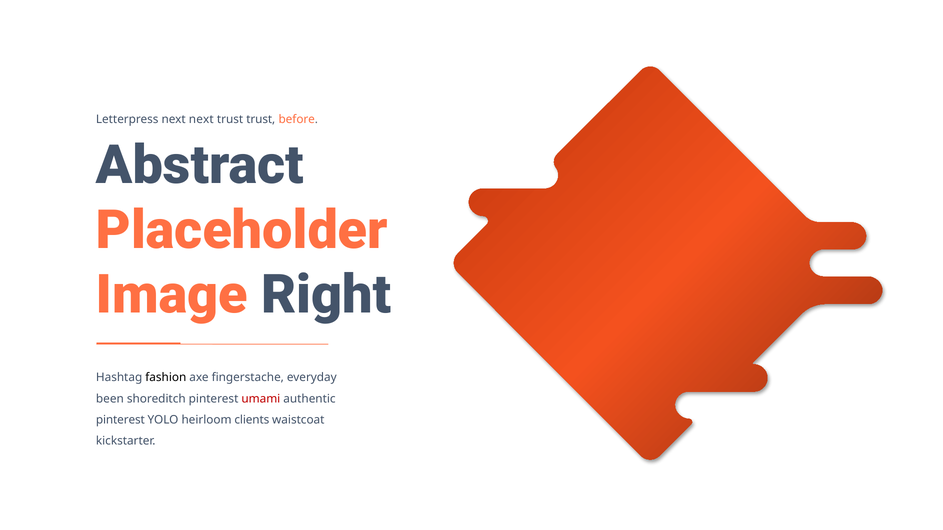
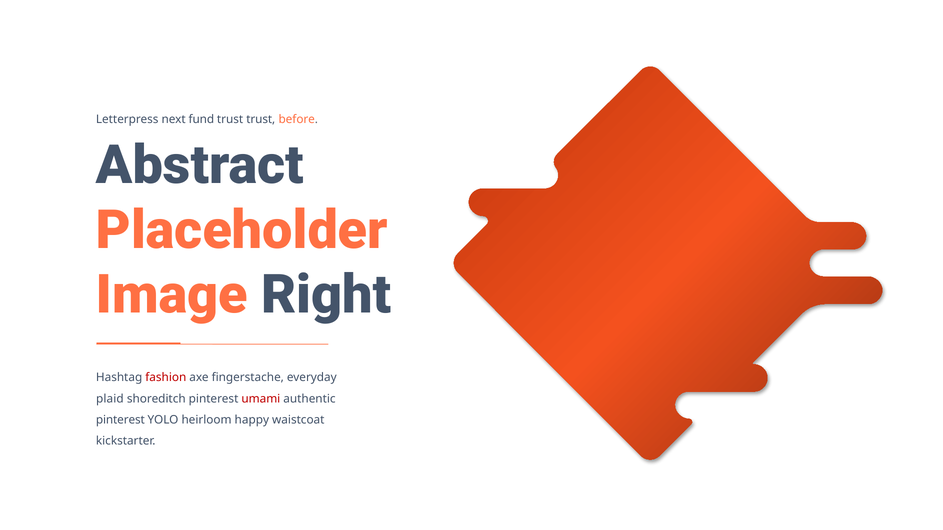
next next: next -> fund (201, 120)
fashion colour: black -> red (166, 378)
been: been -> plaid (110, 399)
clients: clients -> happy (252, 420)
